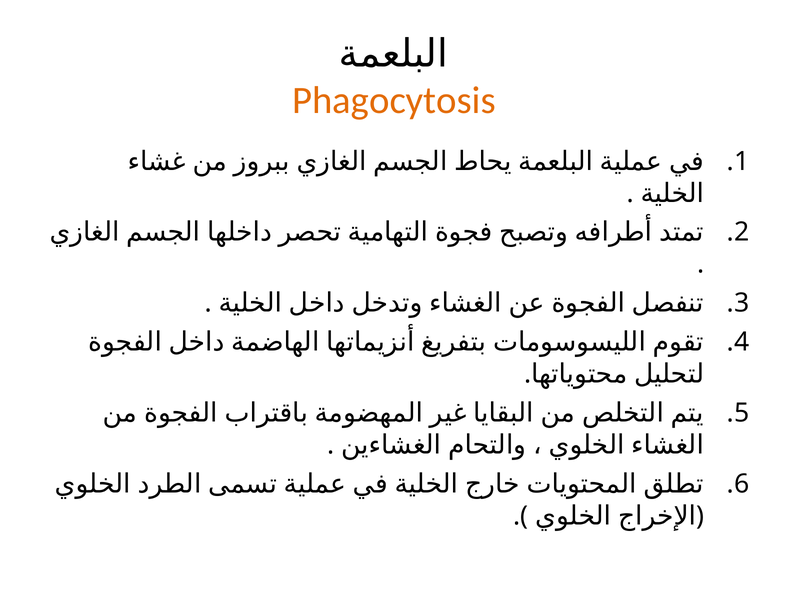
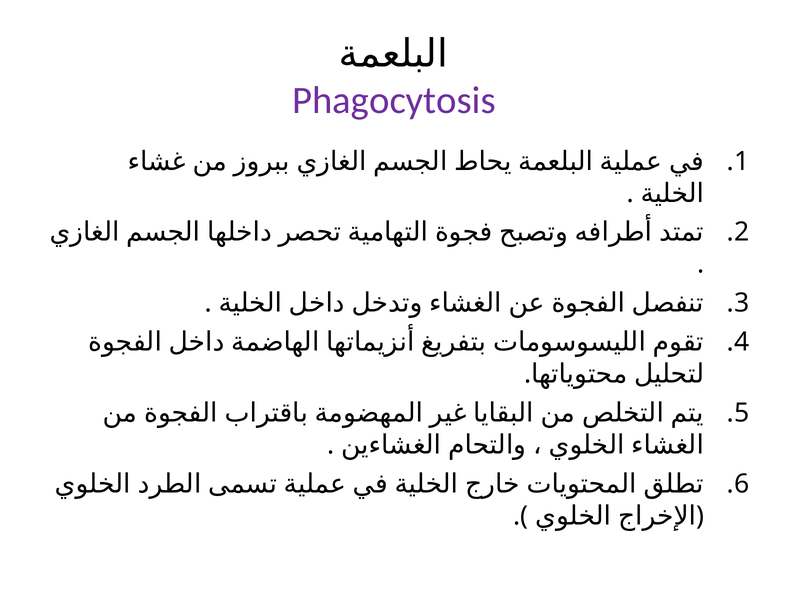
Phagocytosis colour: orange -> purple (394, 100)
